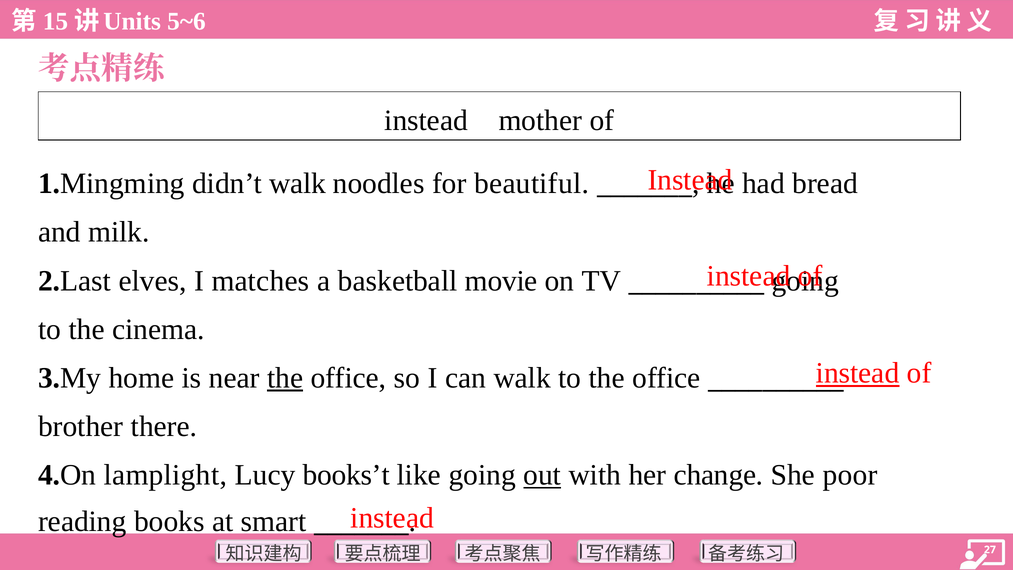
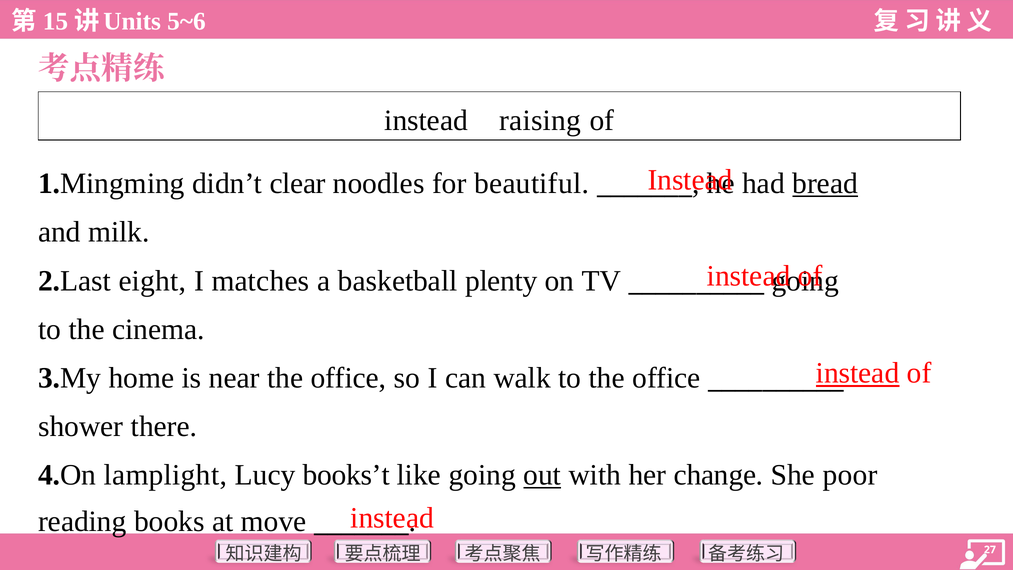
mother: mother -> raising (540, 121)
didn’t walk: walk -> clear (298, 184)
bread underline: none -> present (825, 184)
elves: elves -> eight (152, 281)
movie: movie -> plenty (501, 281)
the underline: present -> none (285, 378)
brother: brother -> shower (81, 426)
smart: smart -> move (274, 521)
